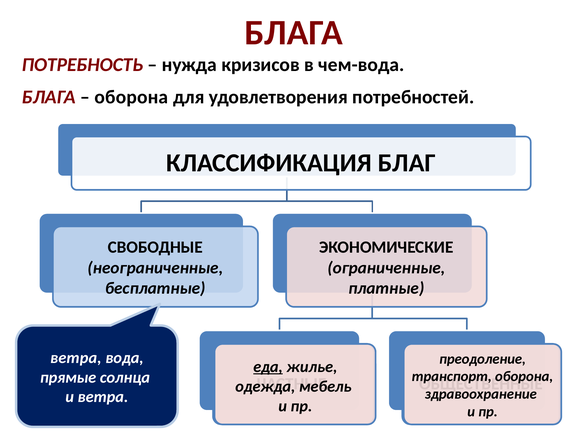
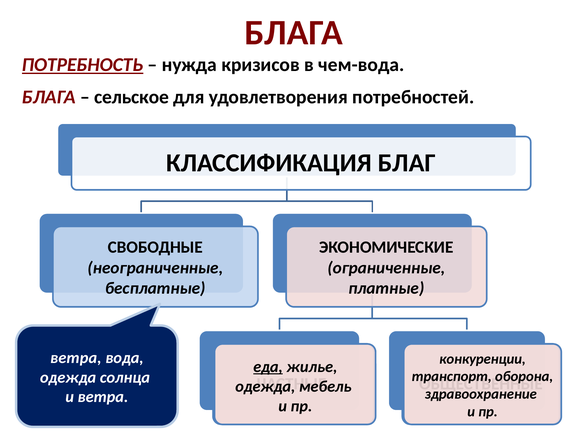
ПОТРЕБНОСТЬ underline: none -> present (83, 65)
оборона: оборона -> сельское (132, 97)
преодоление: преодоление -> конкуренции (482, 359)
прямые: прямые -> одежда (68, 378)
